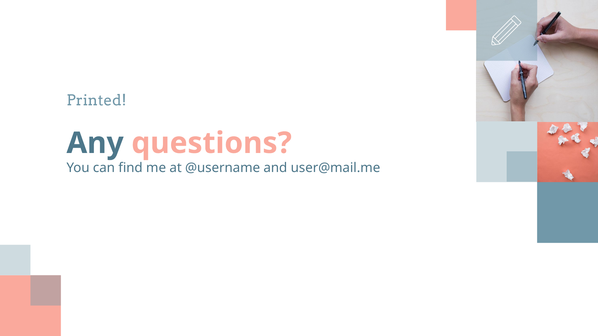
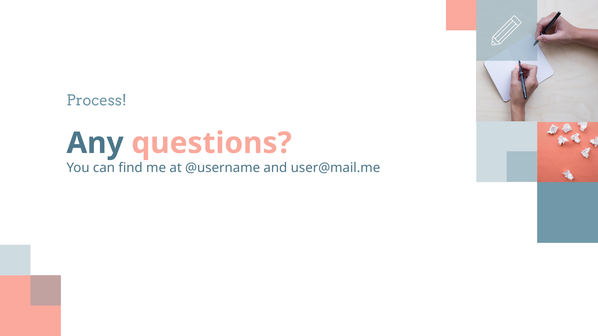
Printed: Printed -> Process (97, 101)
